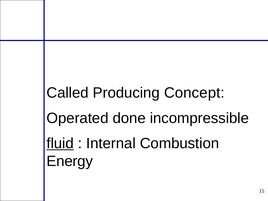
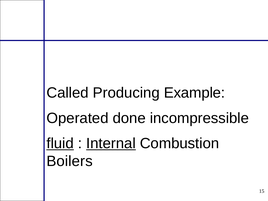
Concept: Concept -> Example (194, 93)
Internal underline: none -> present (111, 143)
Energy: Energy -> Boilers (70, 161)
